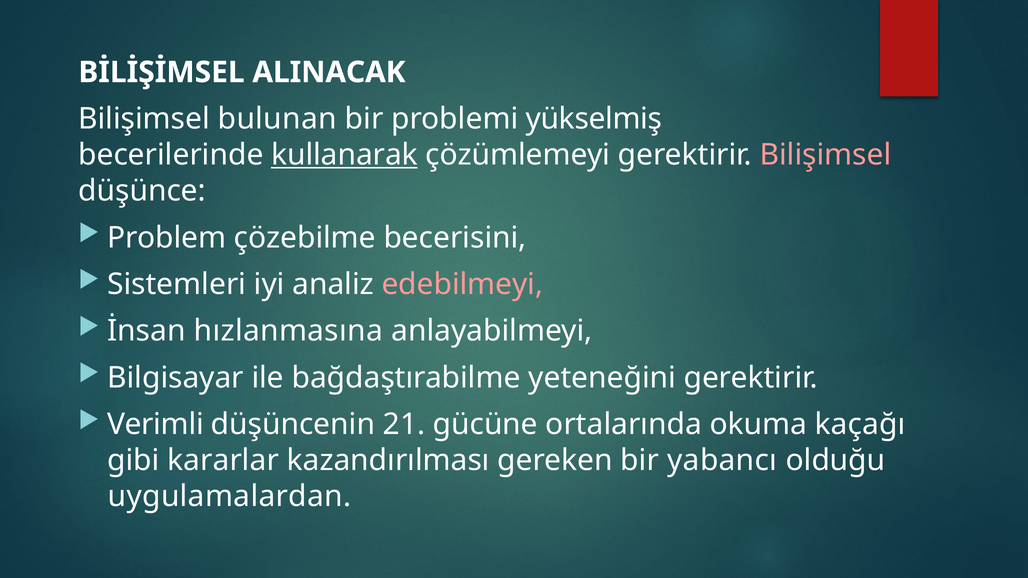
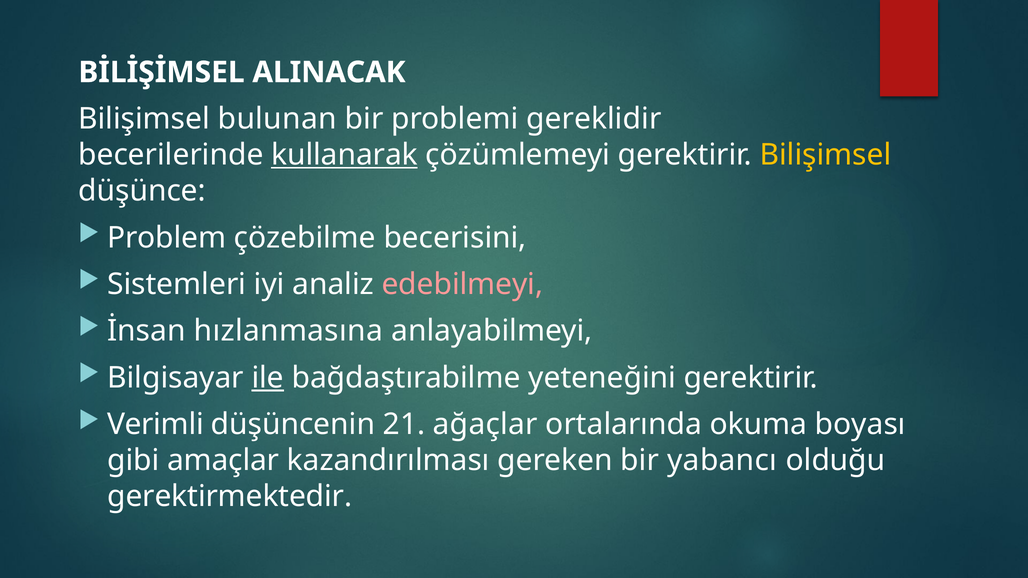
yükselmiş: yükselmiş -> gereklidir (594, 119)
Bilişimsel colour: pink -> yellow (826, 155)
ile underline: none -> present (268, 378)
gücüne: gücüne -> ağaçlar (485, 425)
kaçağı: kaçağı -> boyası (860, 425)
kararlar: kararlar -> amaçlar (223, 461)
uygulamalardan: uygulamalardan -> gerektirmektedir (230, 497)
